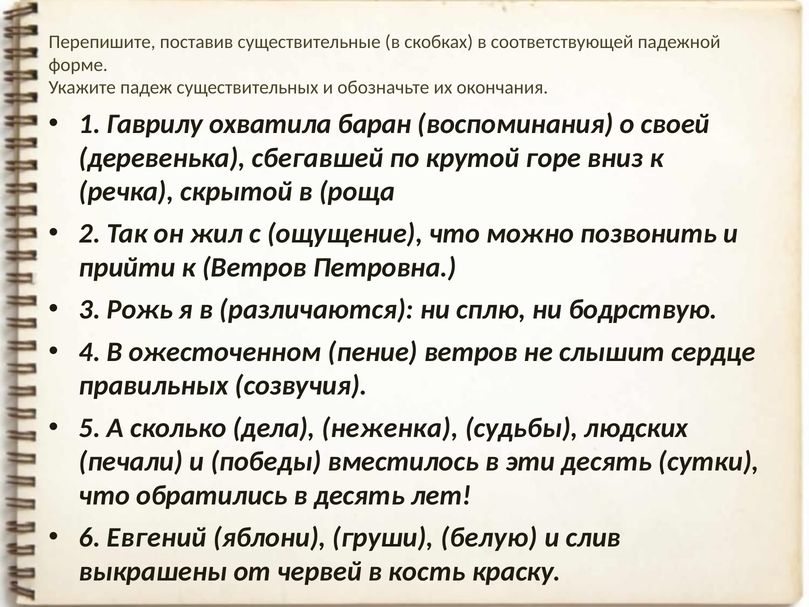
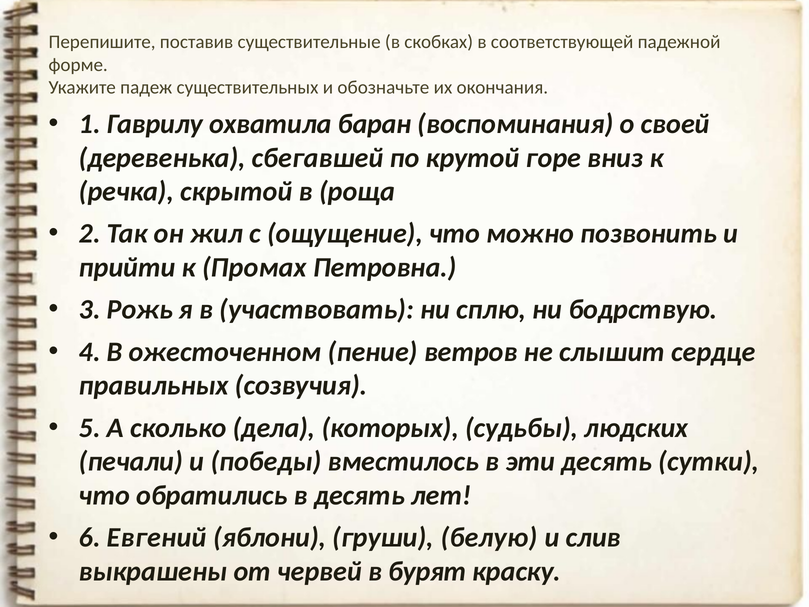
к Ветров: Ветров -> Промах (254, 267)
различаются: различаются -> участвовать (317, 310)
неженка: неженка -> которых (390, 428)
кость: кость -> бурят (427, 571)
